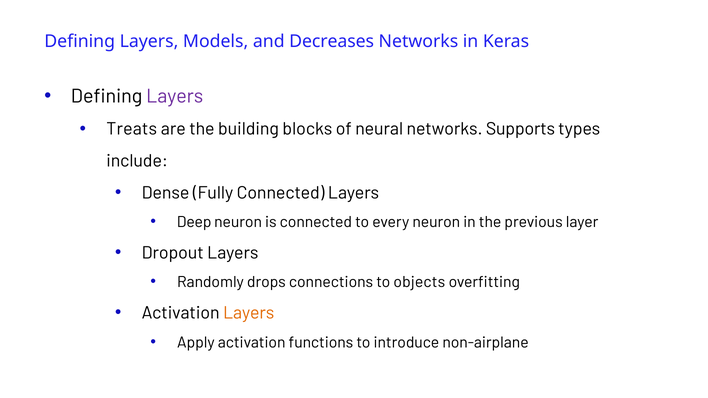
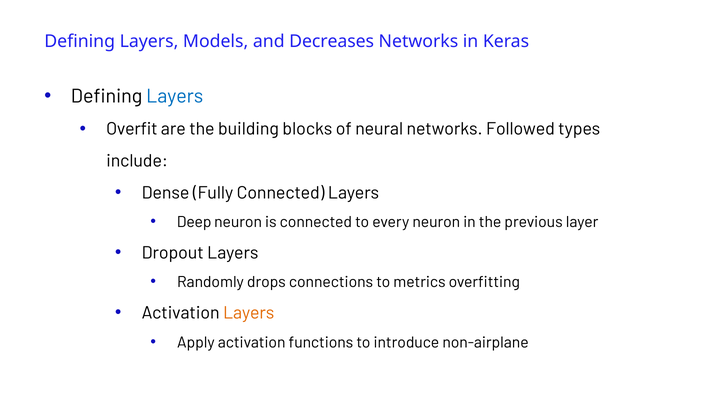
Layers colour: purple -> blue (175, 96)
Treats: Treats -> Overfit (132, 129)
Supports: Supports -> Followed (520, 129)
objects: objects -> metrics (419, 282)
